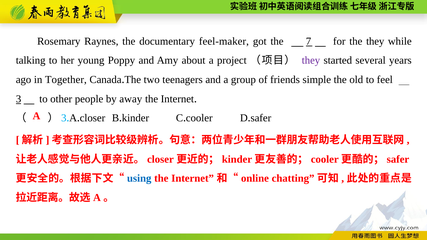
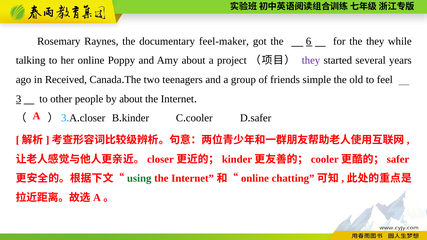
7: 7 -> 6 (309, 41)
her young: young -> online (91, 61)
Together: Together -> Received (66, 80)
by away: away -> about (131, 99)
using colour: blue -> green (139, 179)
